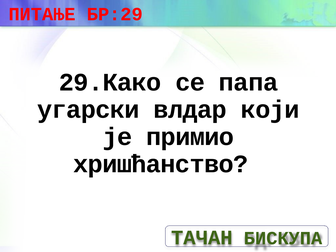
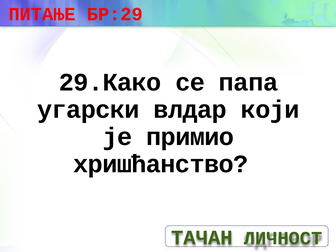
БИСКУПА: БИСКУПА -> ЛИЧНОСТ (283, 238)
